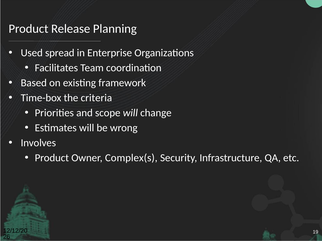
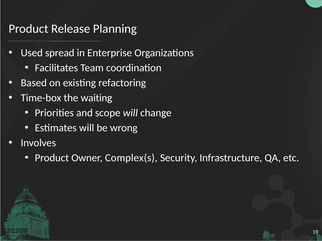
framework: framework -> refactoring (122, 83)
criteria: criteria -> waiting (96, 98)
